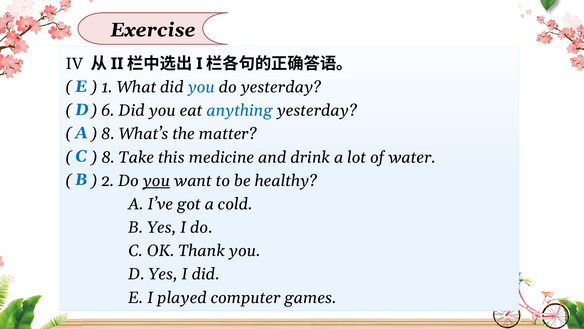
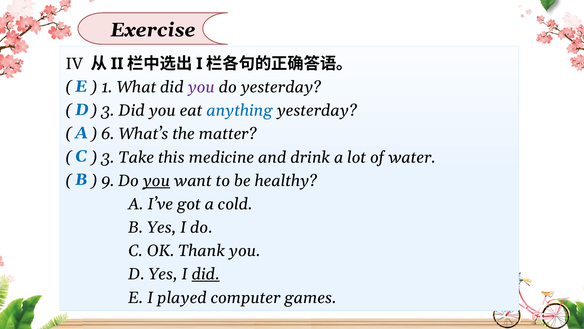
you colour: blue -> purple (201, 87)
6: 6 -> 3 (108, 110)
8: 8 -> 6 (108, 134)
8: 8 -> 3 (108, 157)
2: 2 -> 9 (108, 180)
did underline: none -> present (206, 274)
